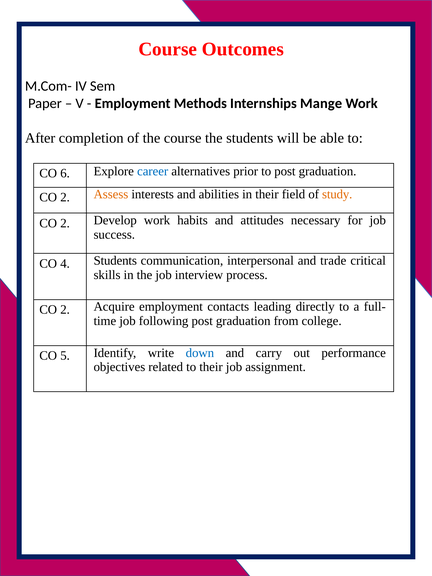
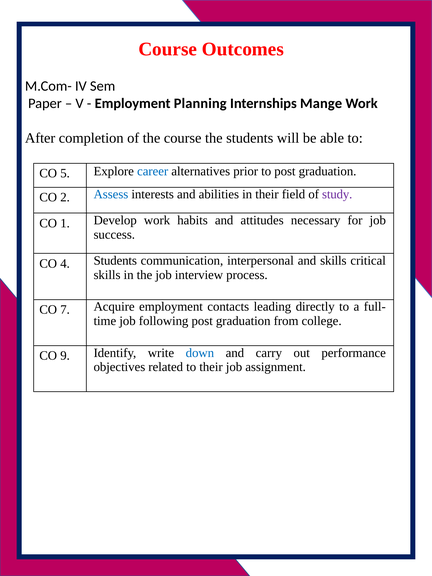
Methods: Methods -> Planning (200, 103)
6: 6 -> 5 (65, 173)
Assess colour: orange -> blue (111, 194)
study colour: orange -> purple (337, 194)
2: 2 -> 1 (65, 223)
and trade: trade -> skills (333, 261)
2: 2 -> 7 (65, 310)
5: 5 -> 9 (65, 356)
